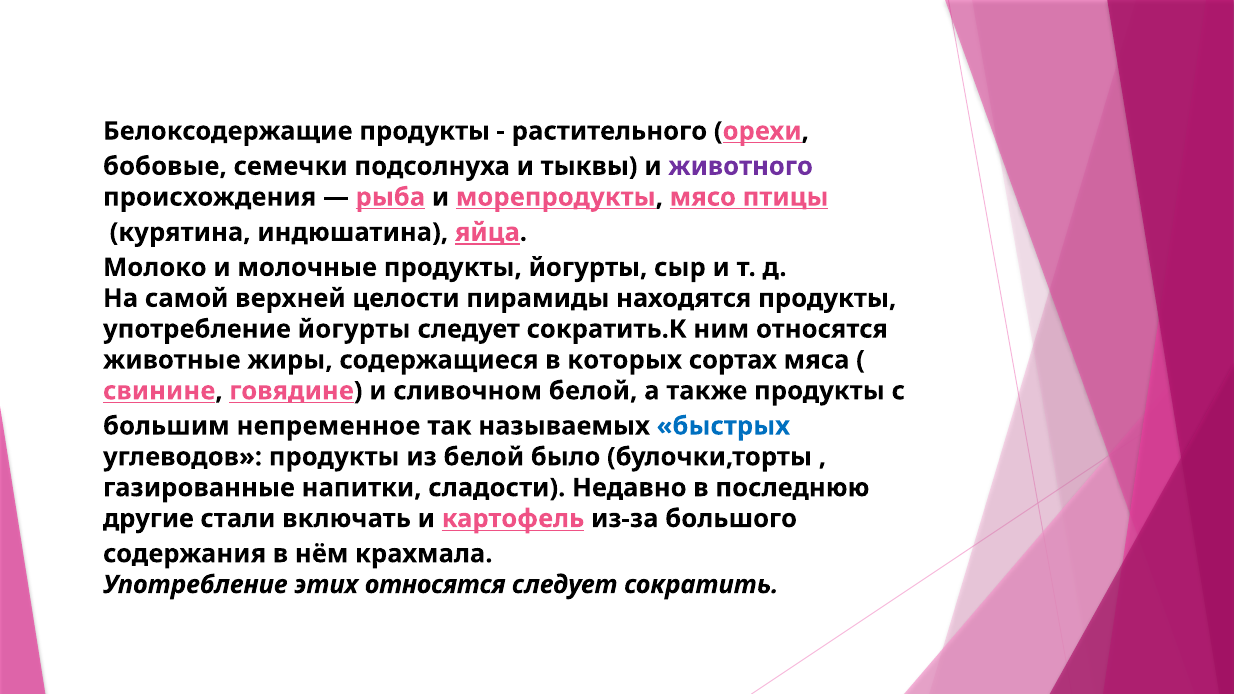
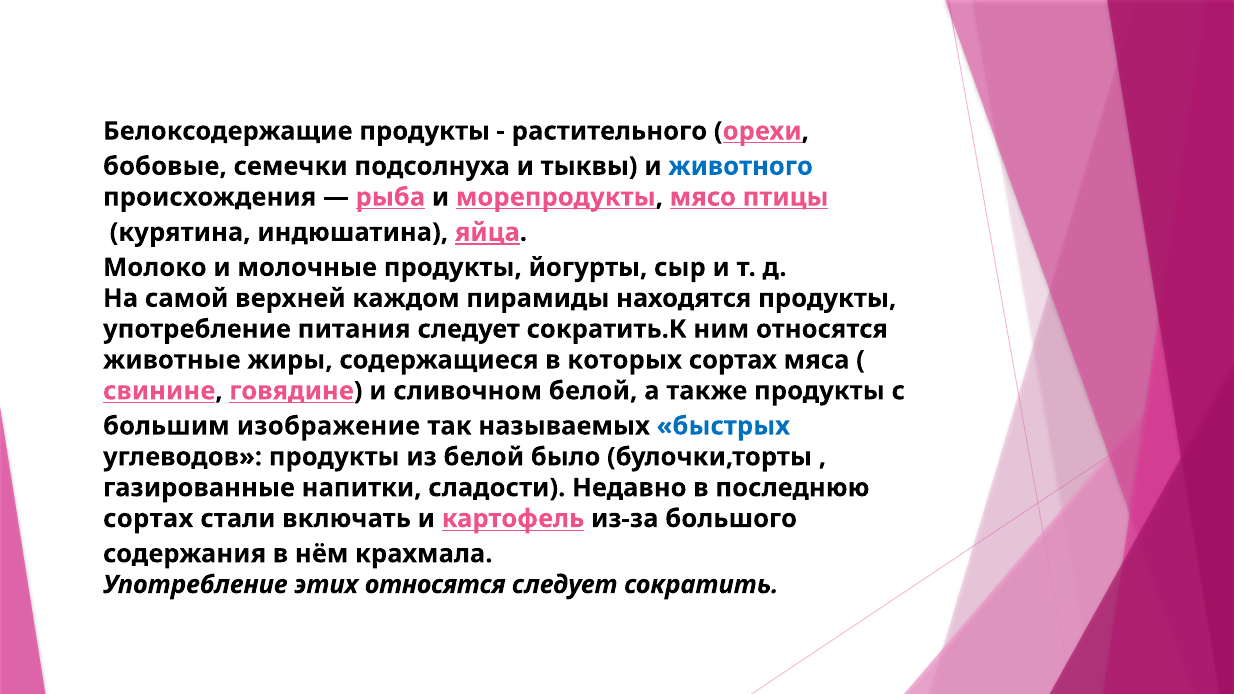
животного colour: purple -> blue (741, 166)
целости: целости -> каждом (406, 298)
употребление йогурты: йогурты -> питания (354, 329)
непременное: непременное -> изображение (328, 426)
другие: другие -> сортах (148, 519)
